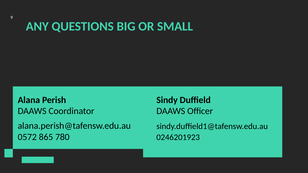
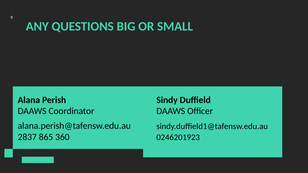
0572: 0572 -> 2837 (27, 137)
780: 780 -> 360 (62, 137)
